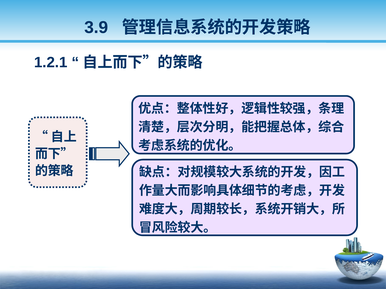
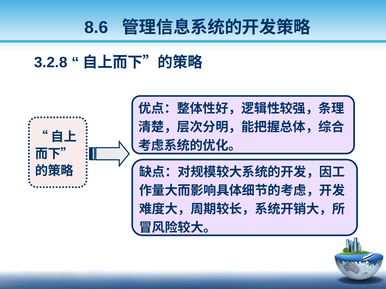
3.9: 3.9 -> 8.6 (96, 27)
1.2.1: 1.2.1 -> 3.2.8 (51, 62)
